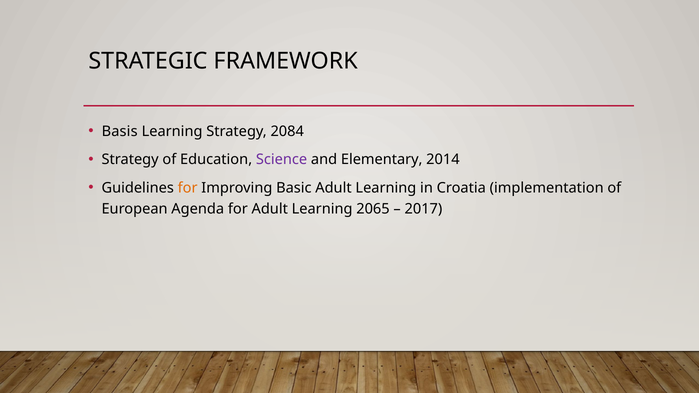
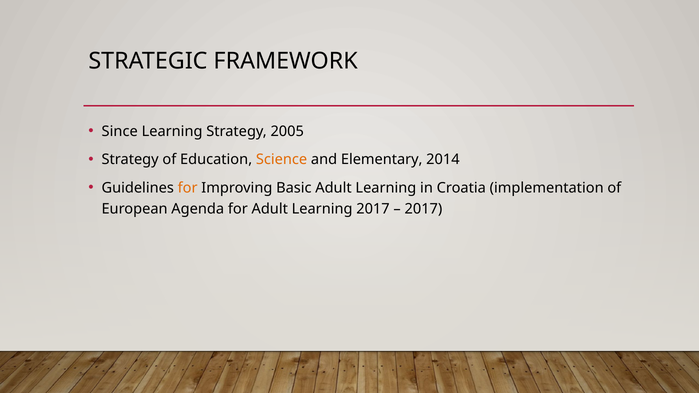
Basis: Basis -> Since (120, 131)
2084: 2084 -> 2005 (287, 131)
Science colour: purple -> orange (282, 160)
Learning 2065: 2065 -> 2017 (373, 209)
